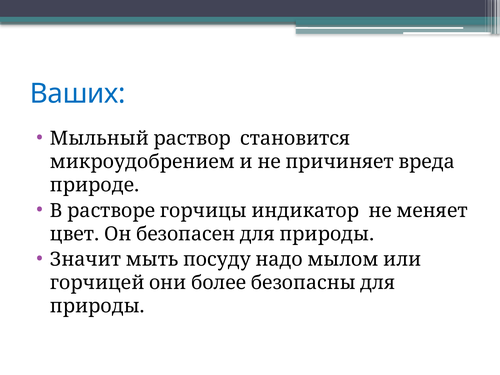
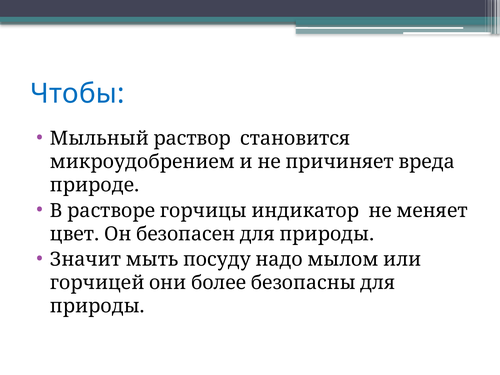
Ваших: Ваших -> Чтобы (77, 94)
